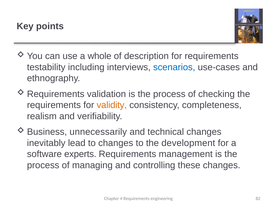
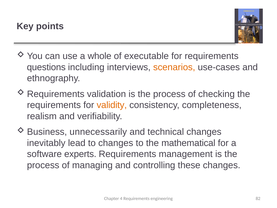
description: description -> executable (146, 56)
testability: testability -> questions (46, 67)
scenarios colour: blue -> orange (174, 67)
development: development -> mathematical (188, 143)
